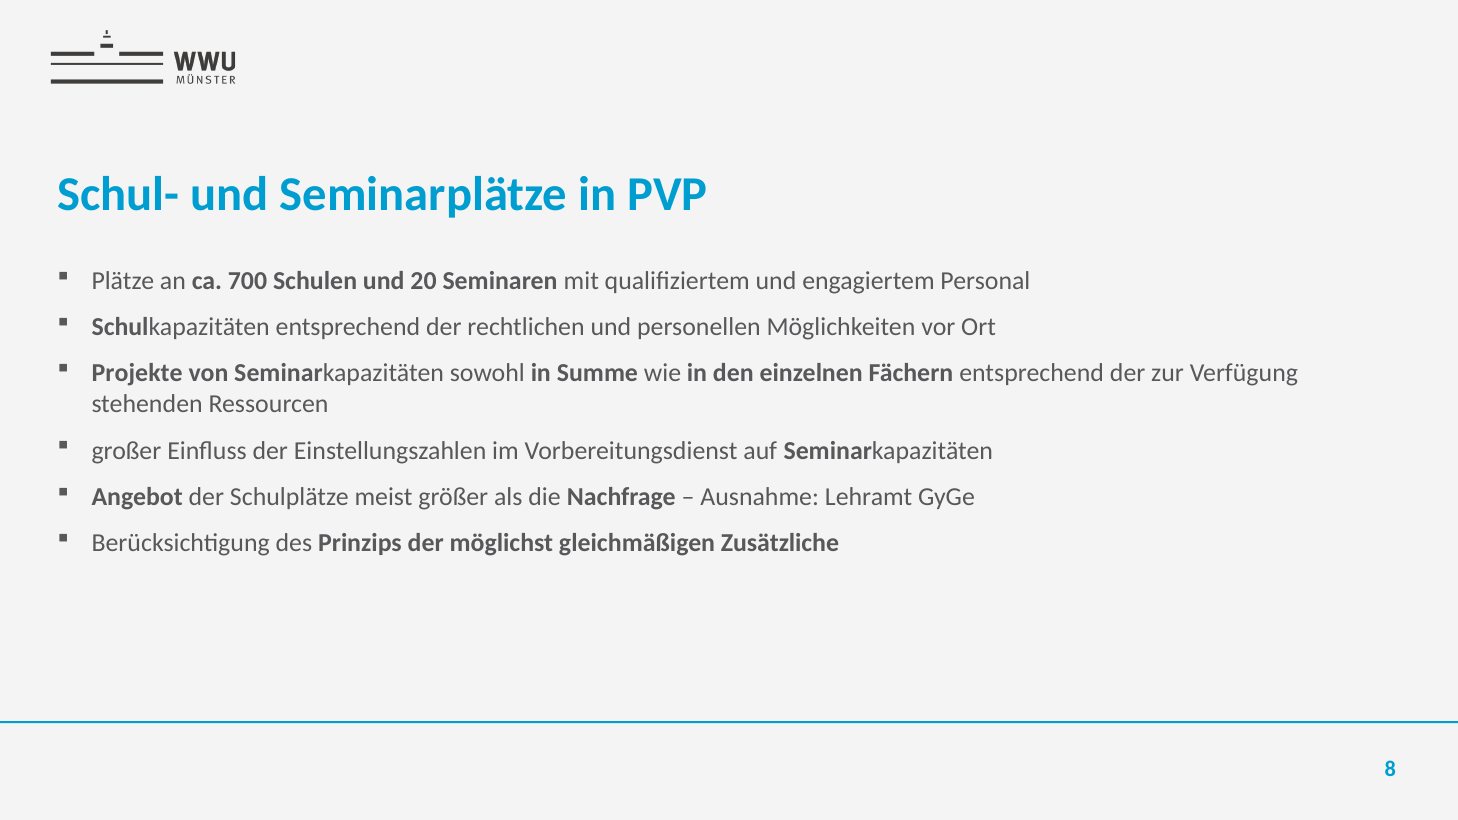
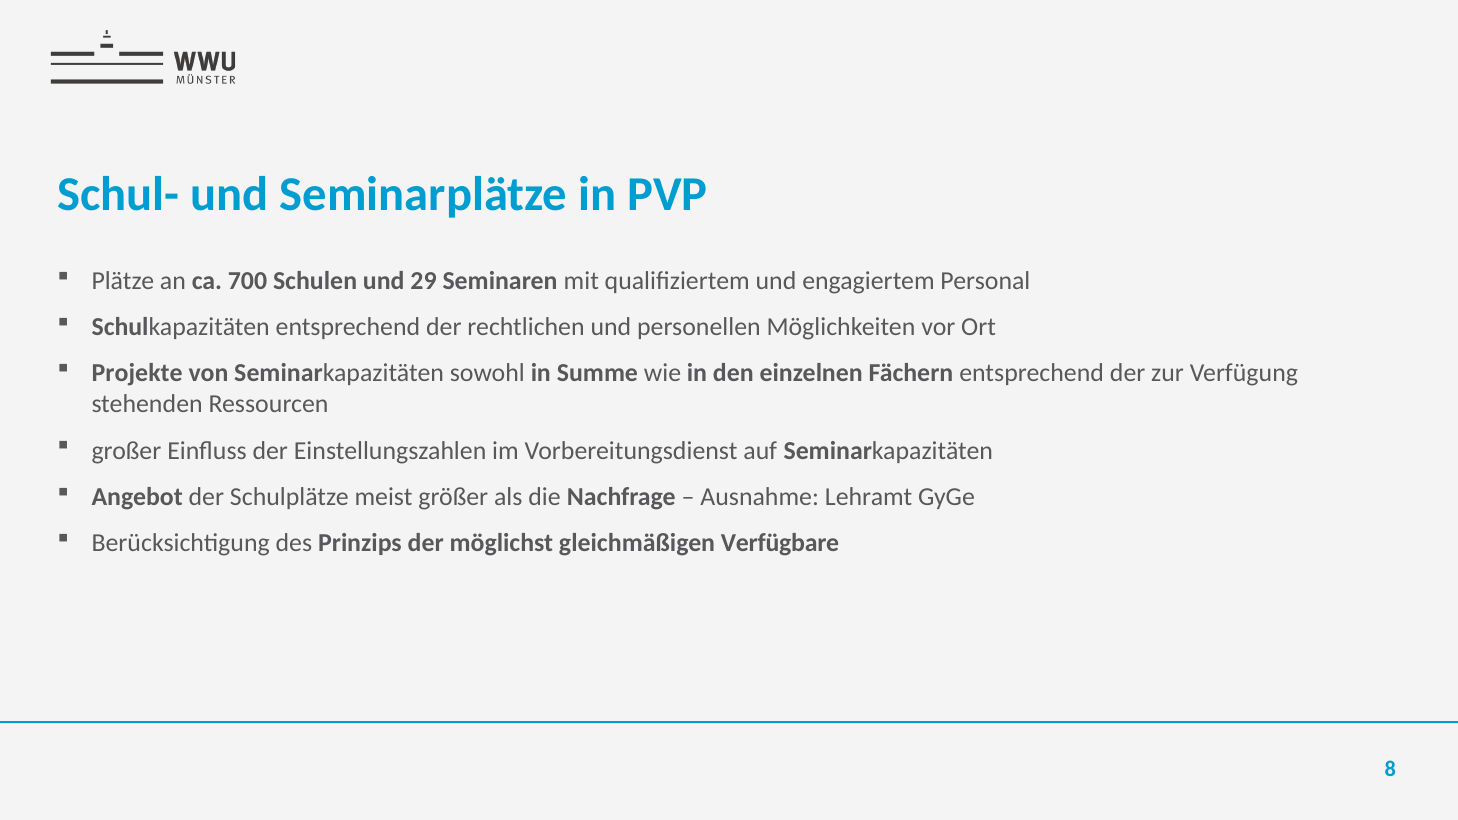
20: 20 -> 29 (424, 281)
Zusätzliche: Zusätzliche -> Verfügbare (780, 543)
